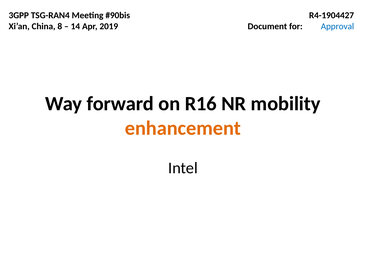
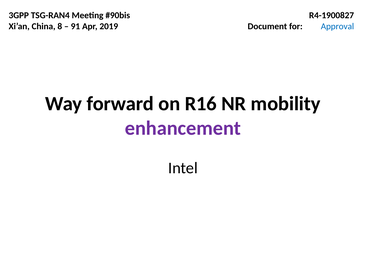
R4-1904427: R4-1904427 -> R4-1900827 (332, 15)
14: 14 -> 91 (75, 26)
enhancement colour: orange -> purple (183, 128)
